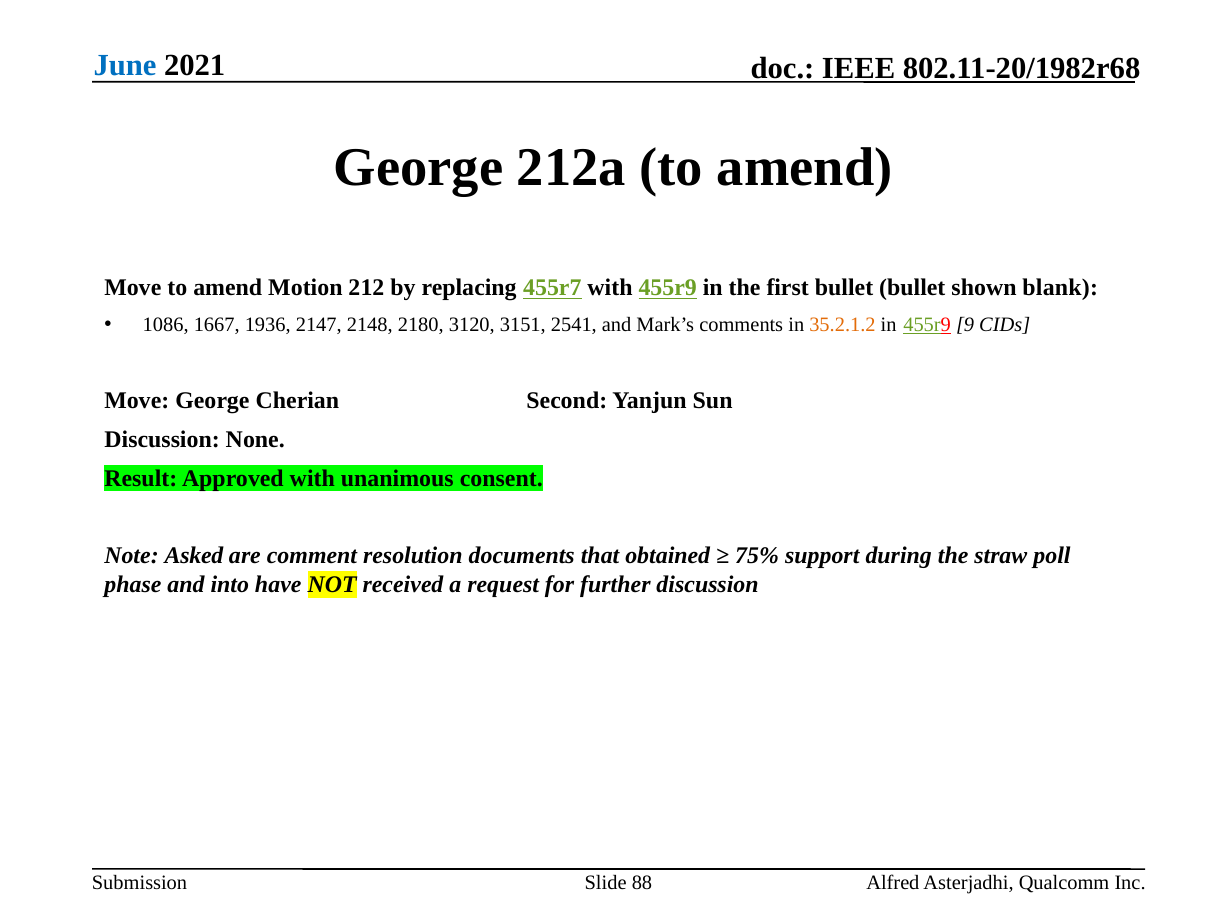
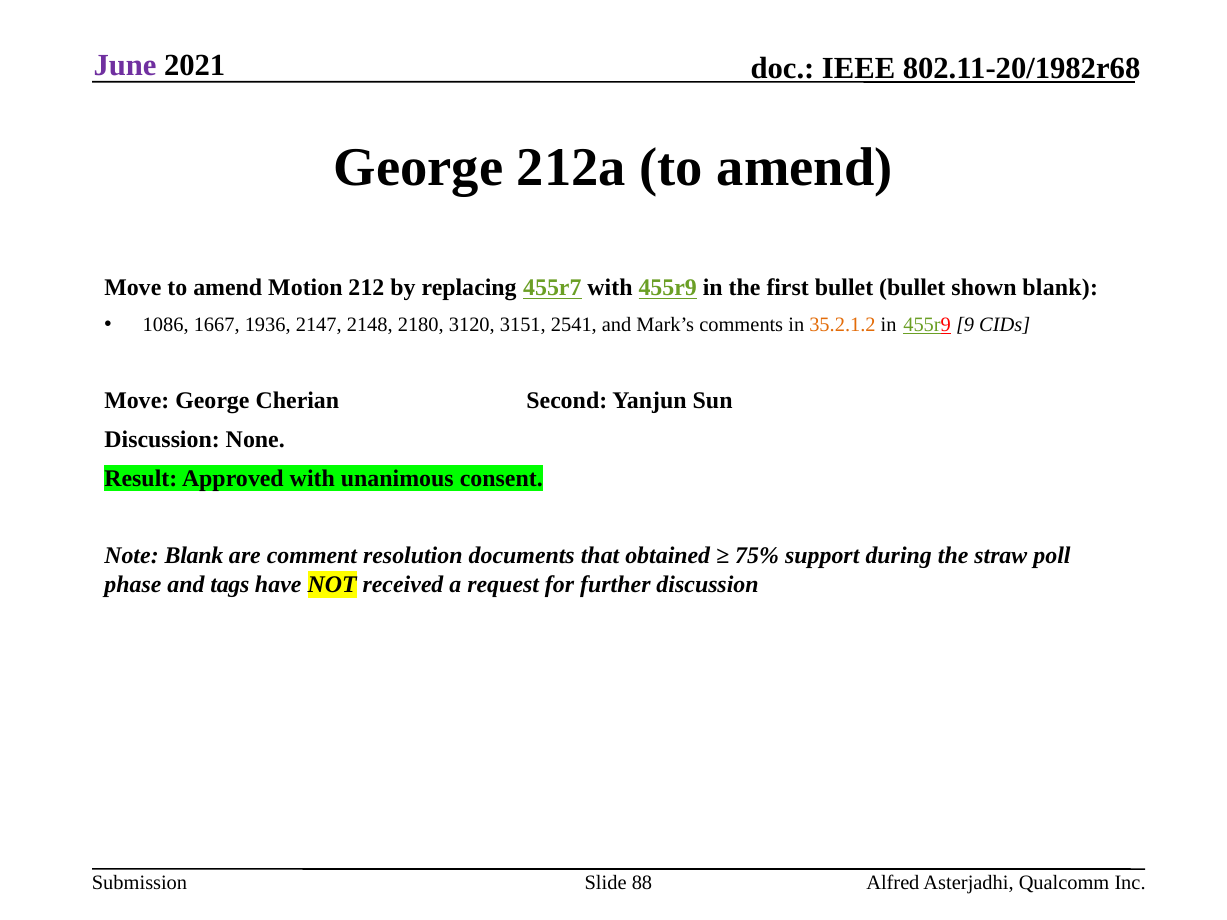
June colour: blue -> purple (125, 65)
Note Asked: Asked -> Blank (194, 556)
into: into -> tags (230, 585)
